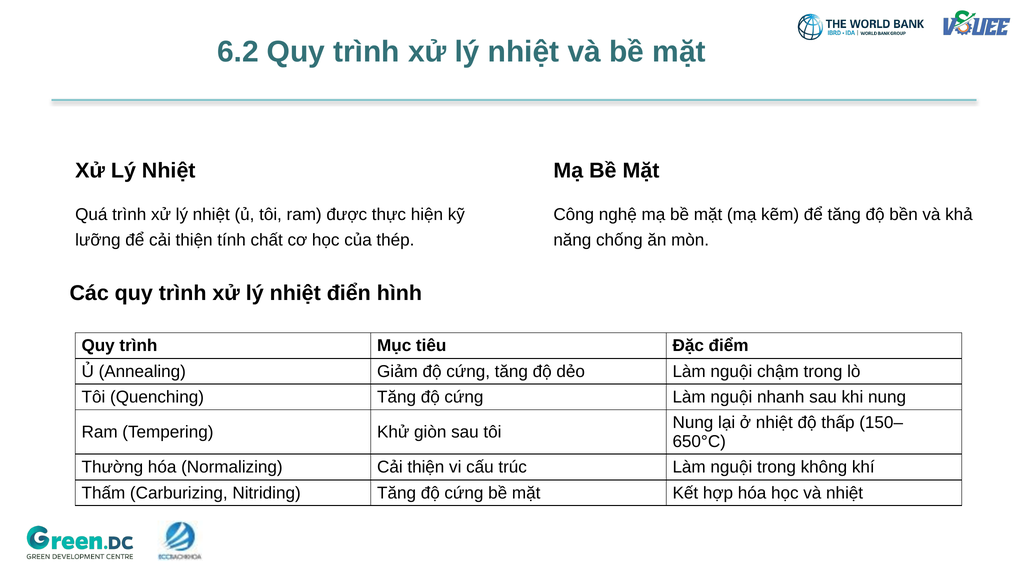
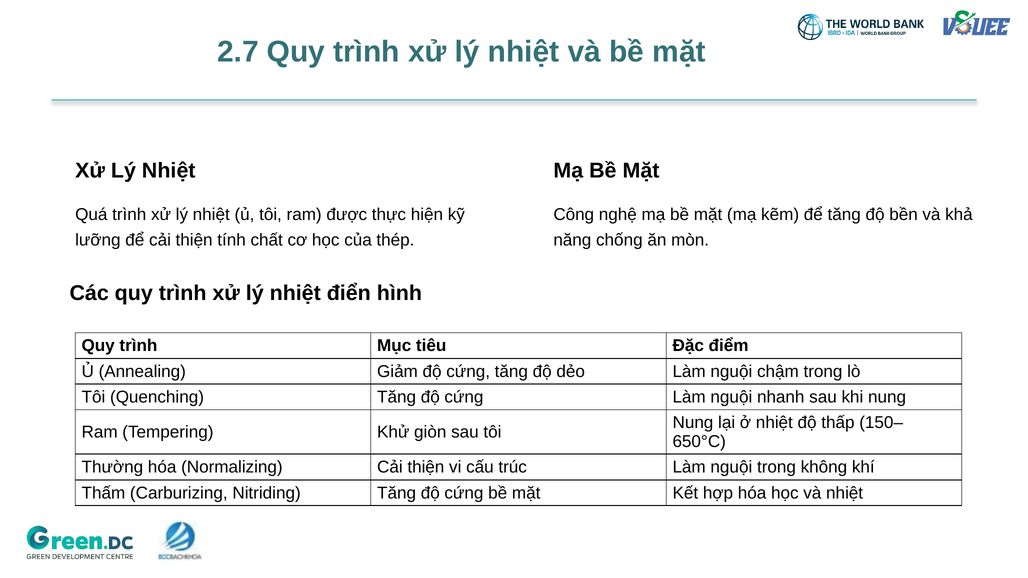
6.2: 6.2 -> 2.7 (238, 52)
